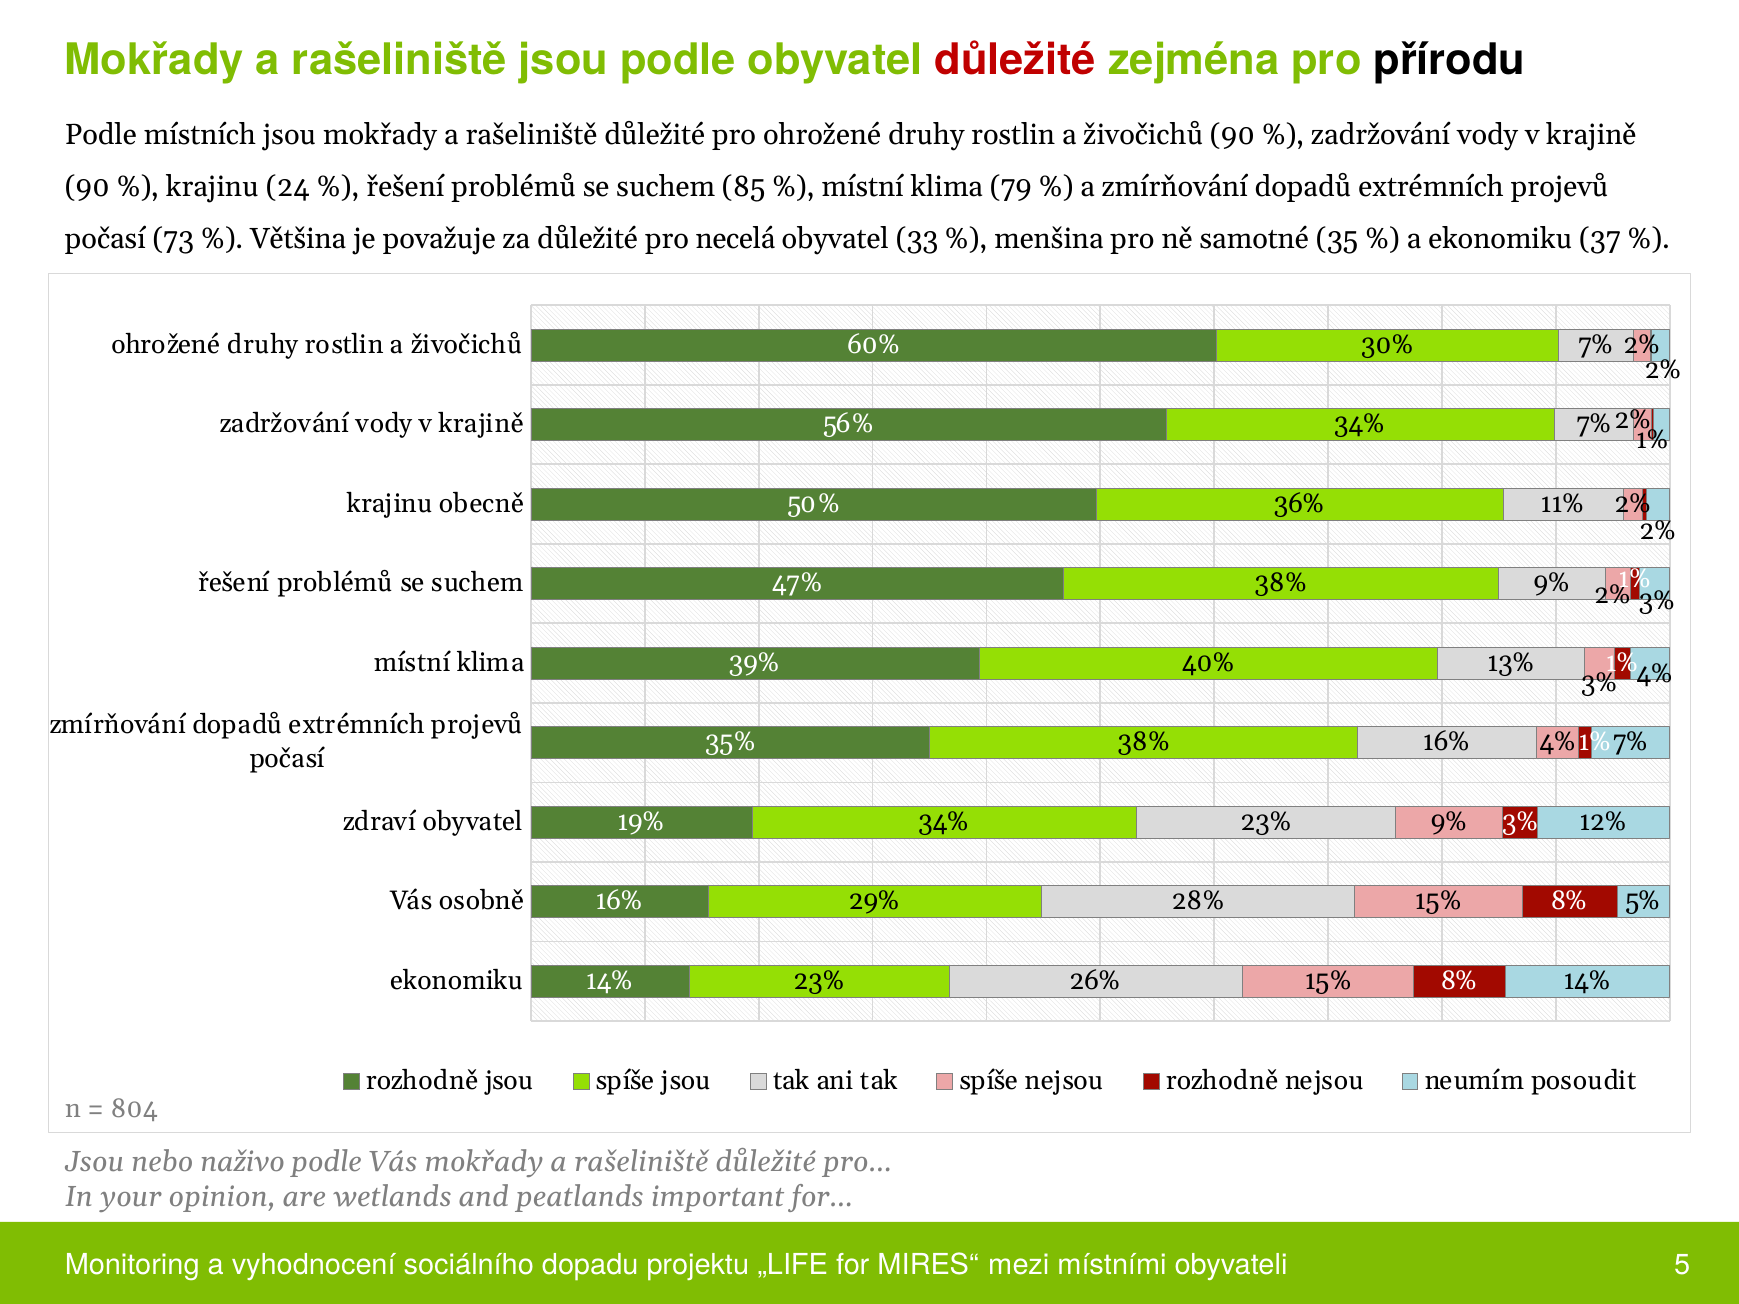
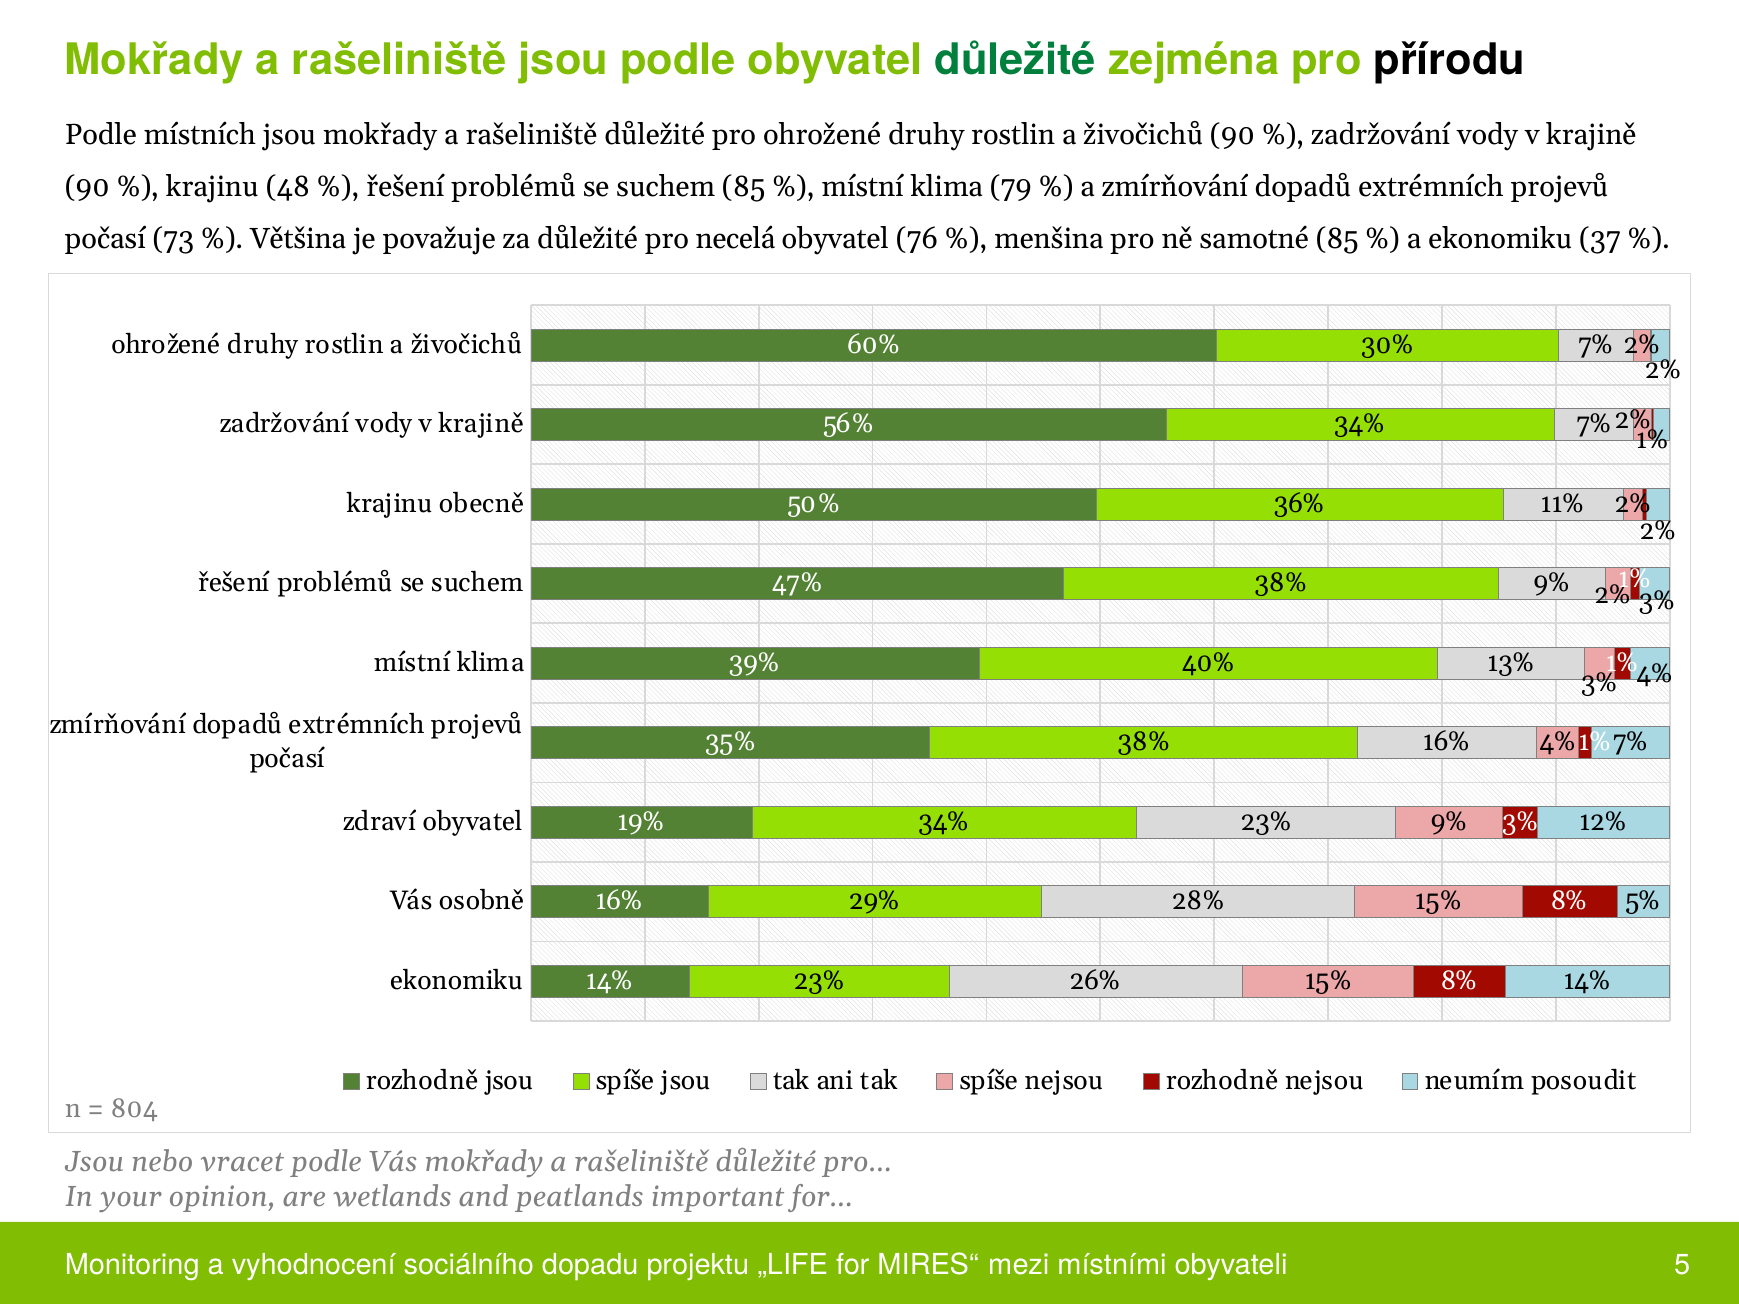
důležité colour: red -> green (1015, 60)
24: 24 -> 48 (288, 187)
33: 33 -> 76 (917, 239)
samotné 35: 35 -> 85 (1337, 239)
naživo: naživo -> vracet (242, 1162)
